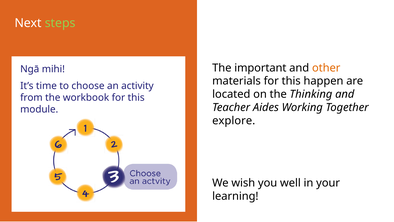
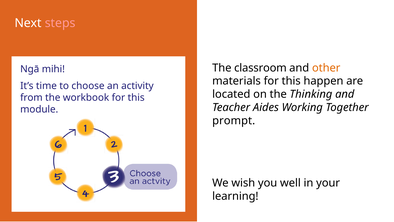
steps colour: light green -> pink (60, 23)
important: important -> classroom (260, 68)
explore: explore -> prompt (234, 120)
